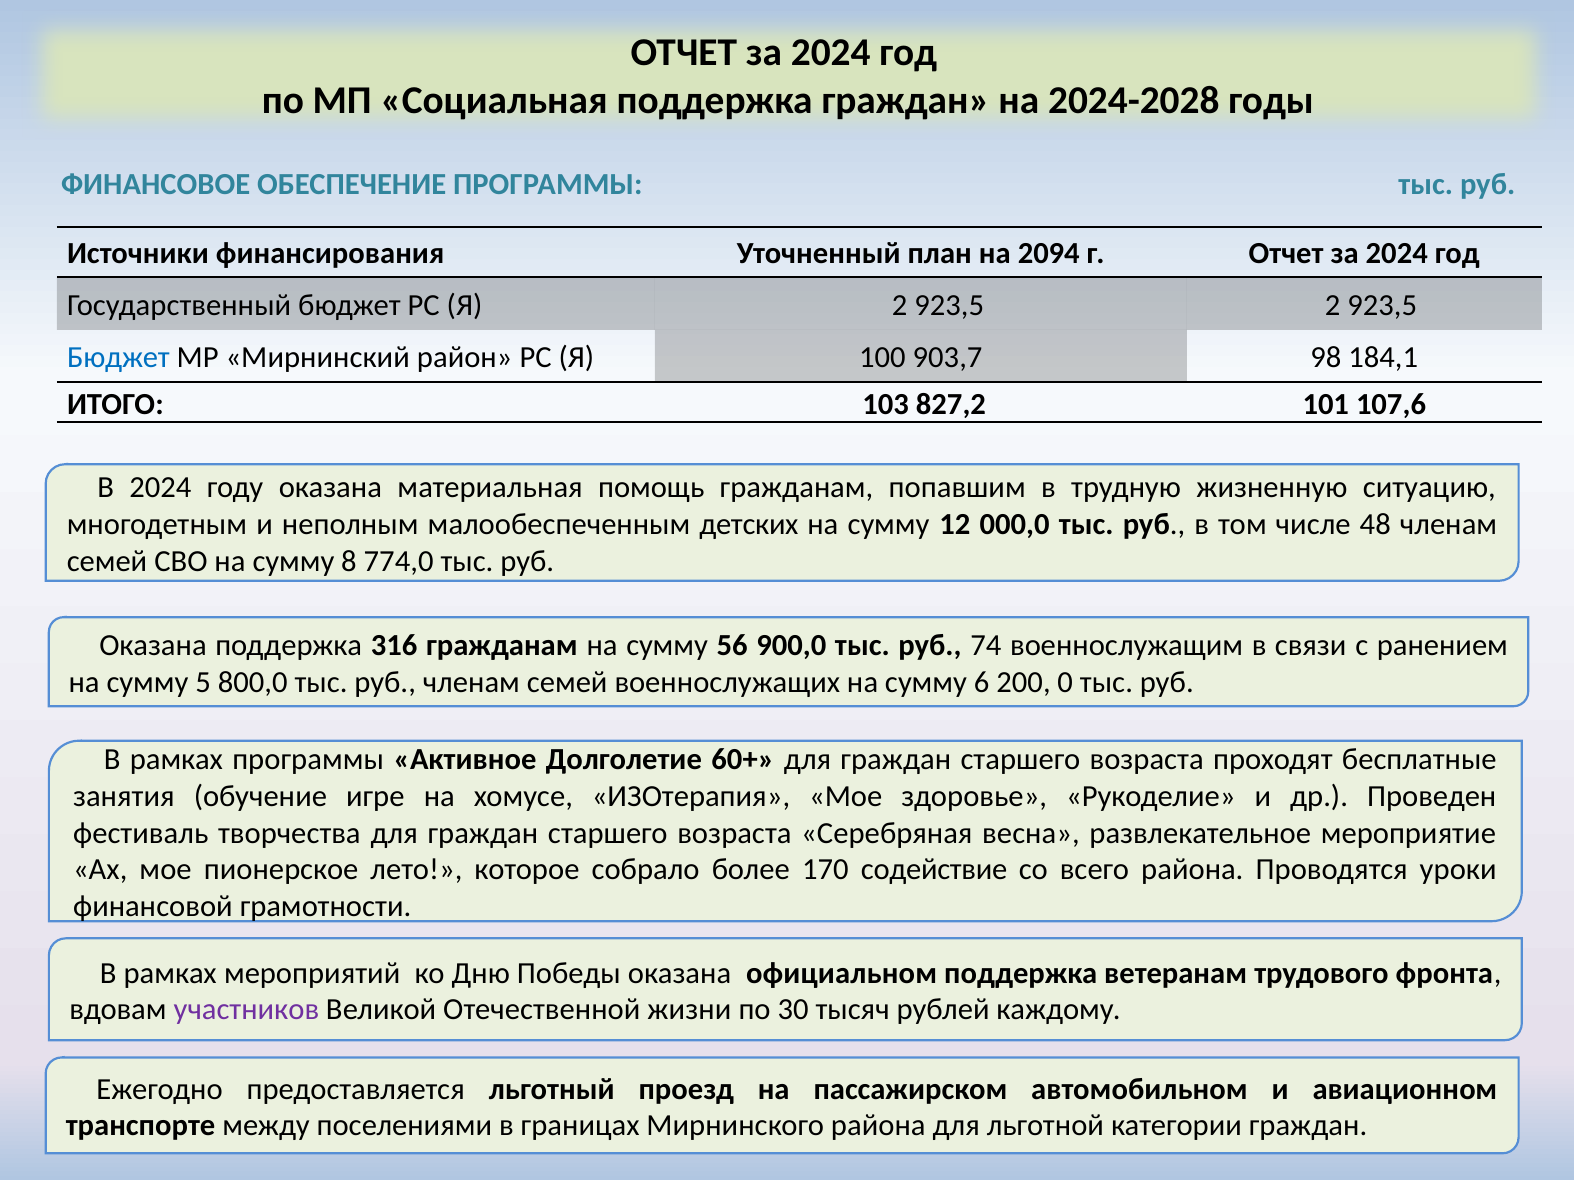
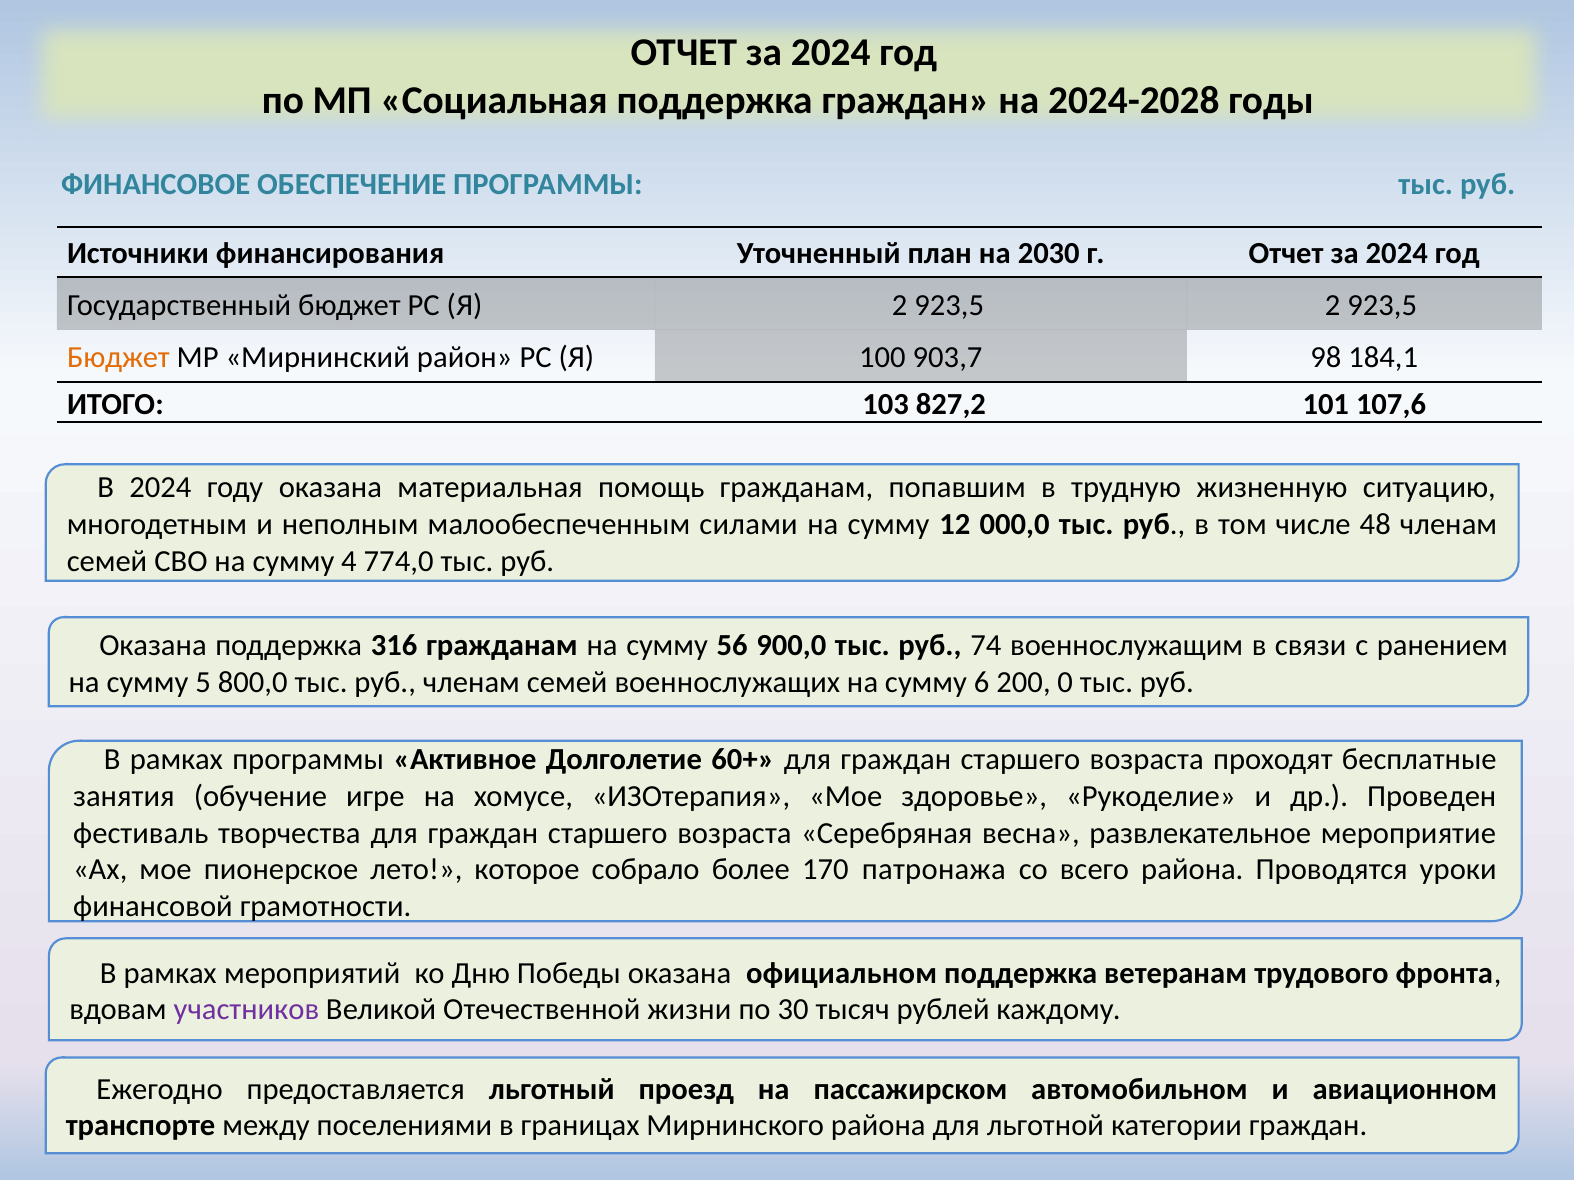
2094: 2094 -> 2030 (1049, 254)
Бюджет colour: blue -> orange (118, 358)
детских: детских -> силами (749, 525)
8: 8 -> 4 (349, 562)
содействие: содействие -> патронажа (934, 870)
